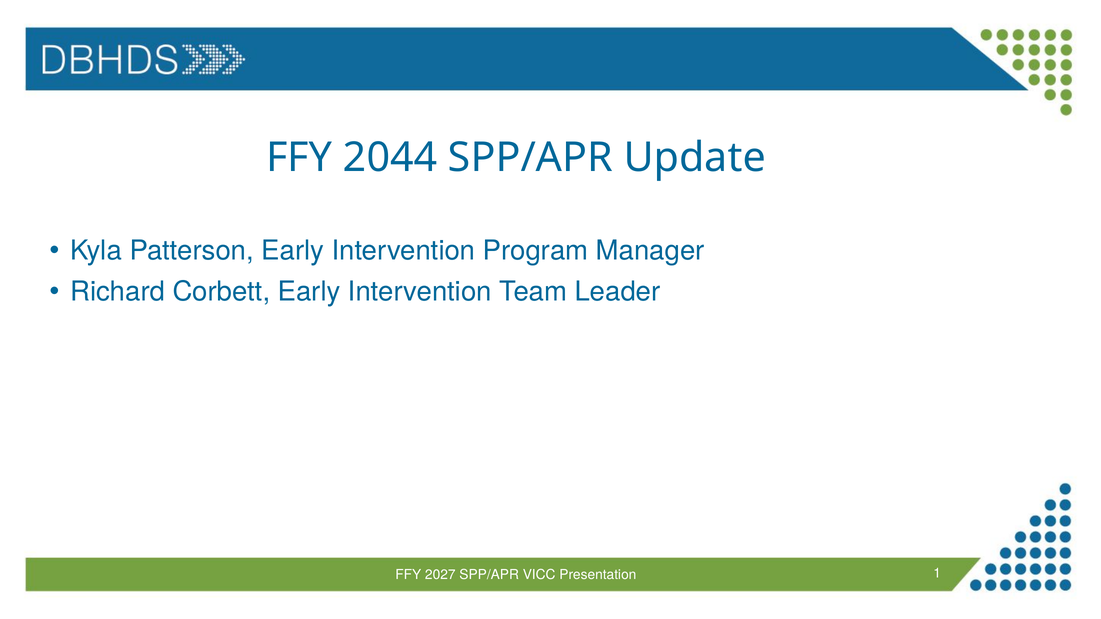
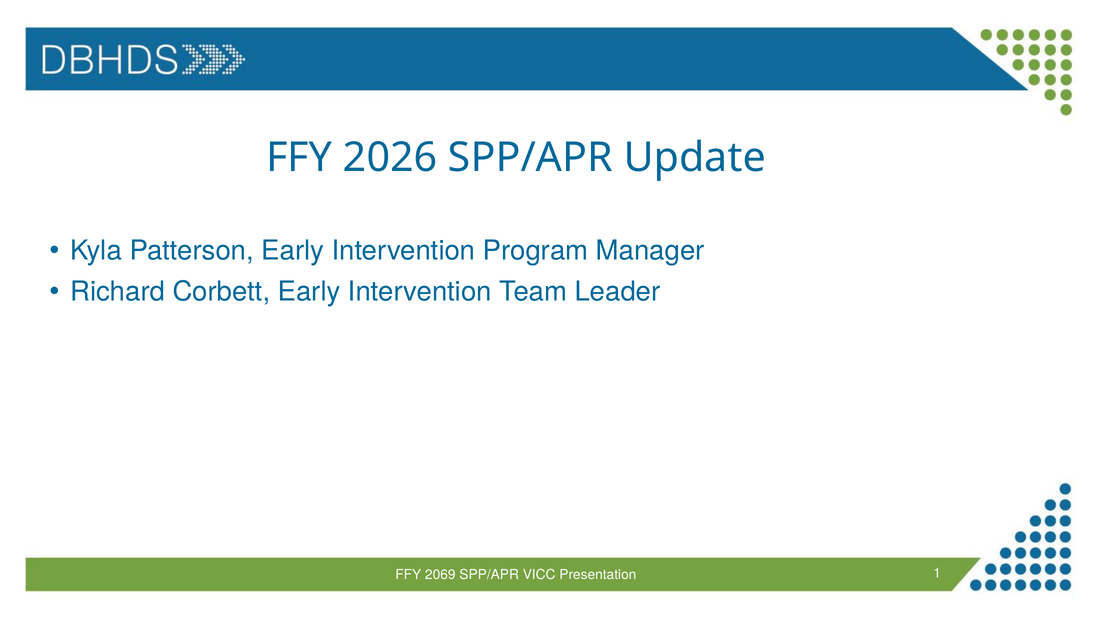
2044: 2044 -> 2026 (390, 157)
2027: 2027 -> 2069 (440, 575)
